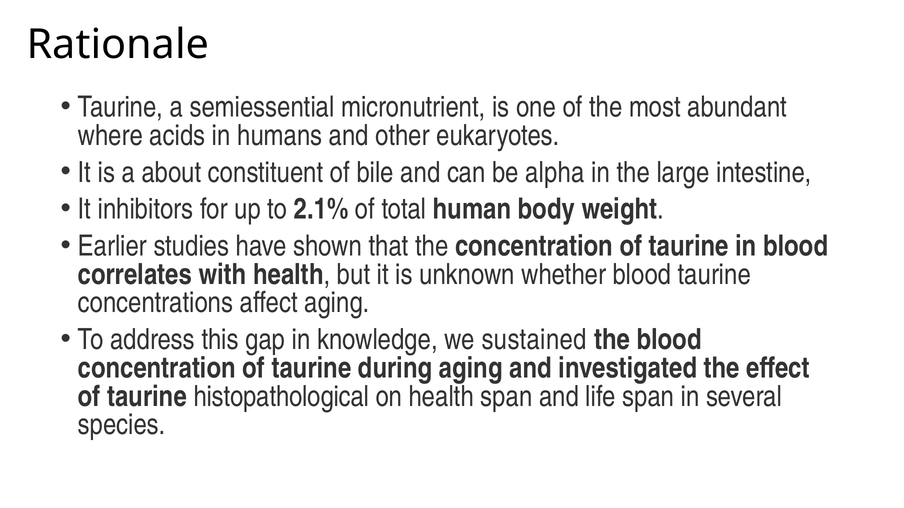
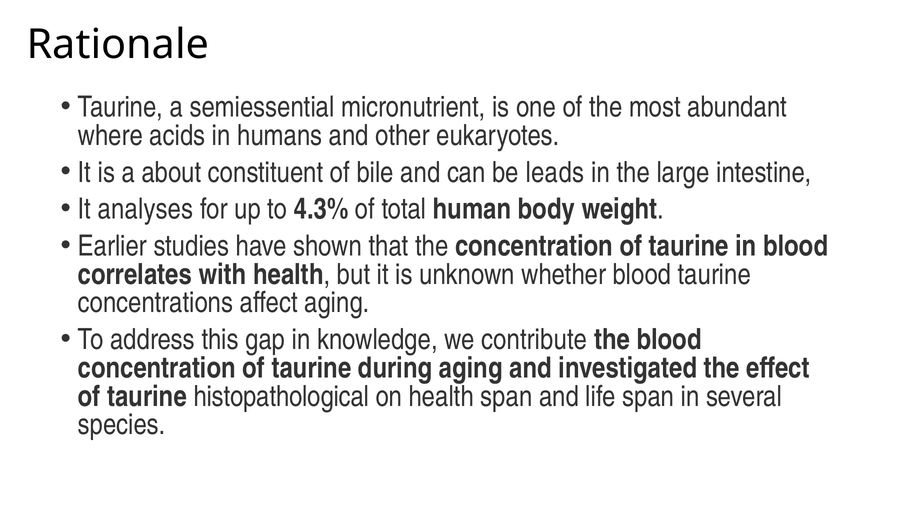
alpha: alpha -> leads (555, 173)
inhibitors: inhibitors -> analyses (146, 209)
2.1%: 2.1% -> 4.3% (321, 209)
sustained: sustained -> contribute (534, 340)
